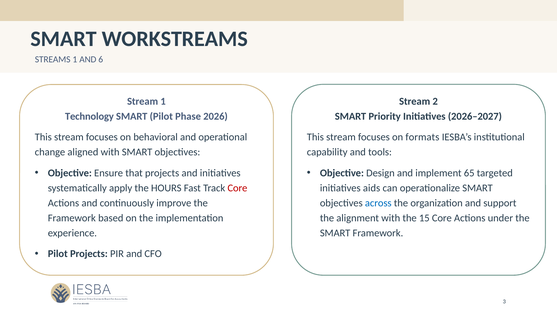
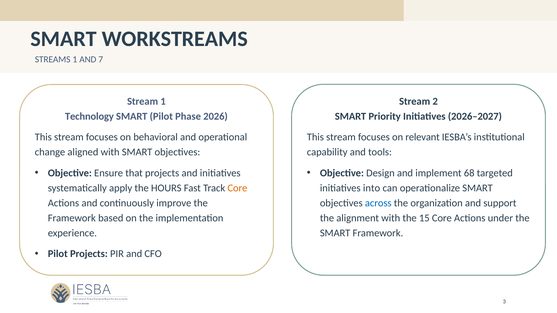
6: 6 -> 7 (101, 60)
formats: formats -> relevant (423, 137)
65: 65 -> 68 (469, 173)
Core colour: red -> orange (237, 188)
aids: aids -> into (372, 188)
